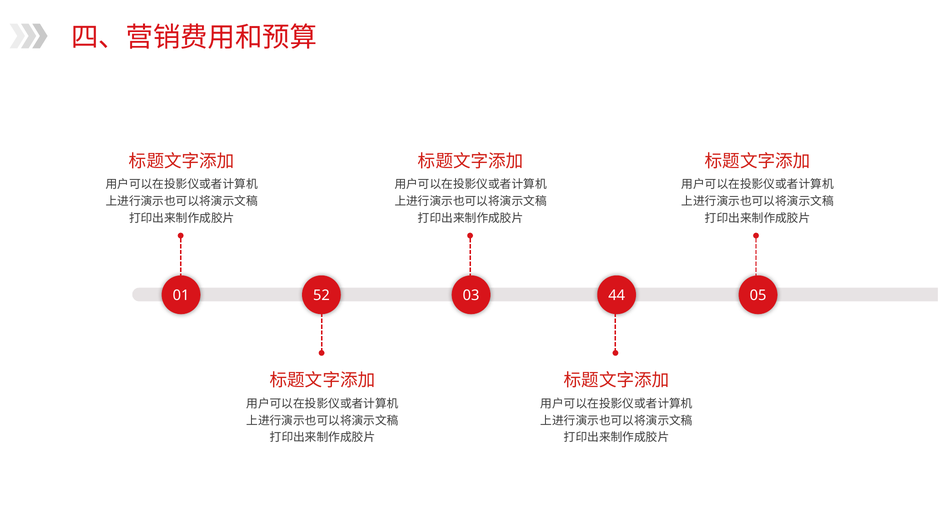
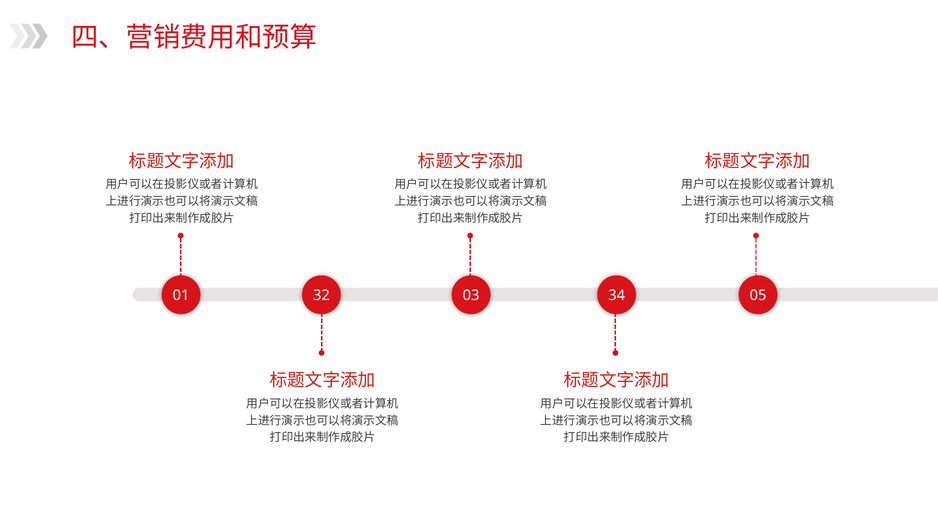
52: 52 -> 32 (321, 295)
44: 44 -> 34 (617, 295)
